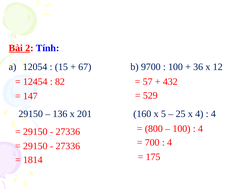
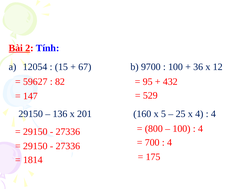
12454: 12454 -> 59627 (35, 82)
57: 57 -> 95 (148, 82)
